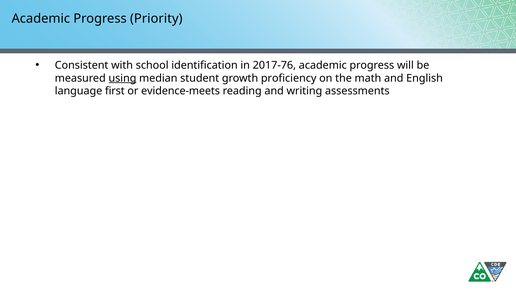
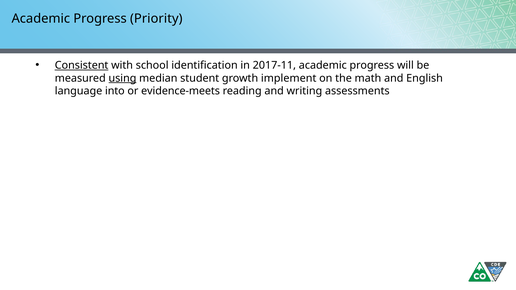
Consistent underline: none -> present (82, 65)
2017-76: 2017-76 -> 2017-11 (274, 65)
proficiency: proficiency -> implement (289, 78)
first: first -> into (115, 91)
